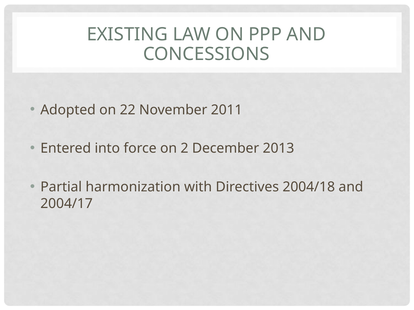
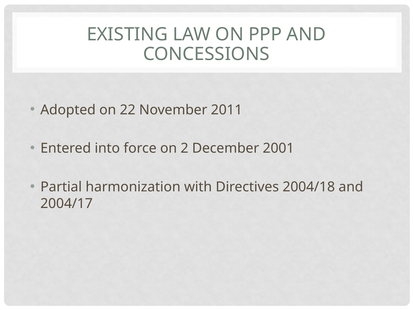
2013: 2013 -> 2001 (278, 149)
